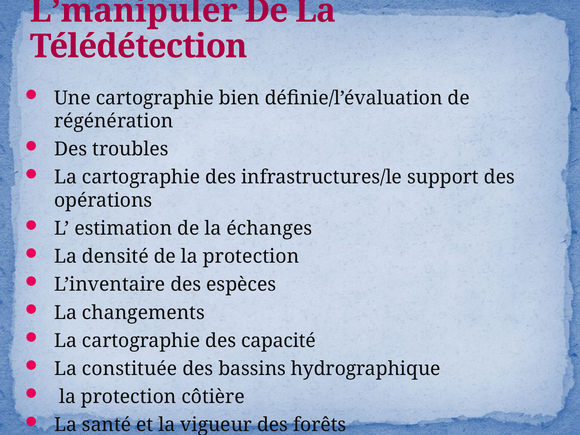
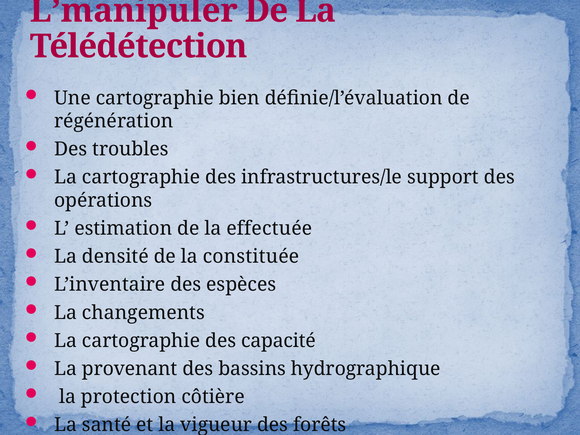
échanges: échanges -> effectuée (269, 228)
de la protection: protection -> constituée (251, 257)
constituée: constituée -> provenant (130, 369)
